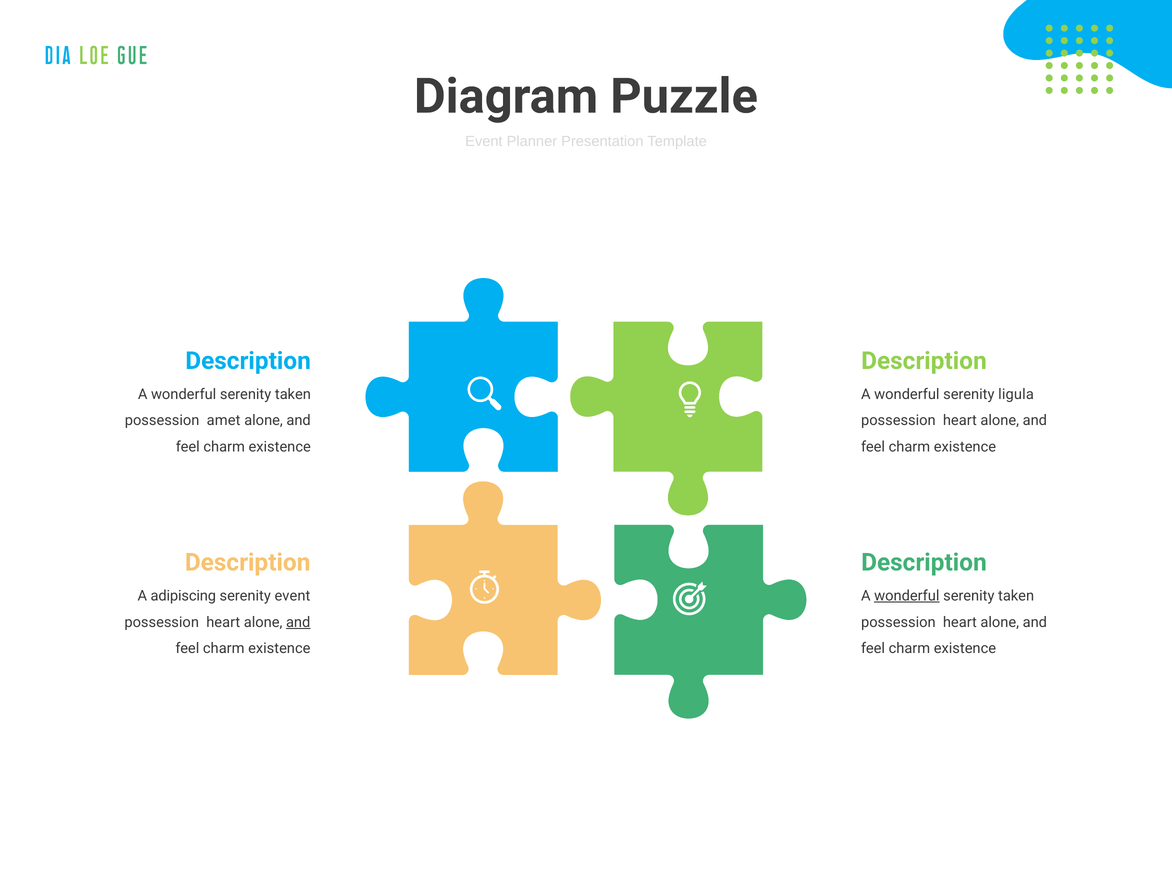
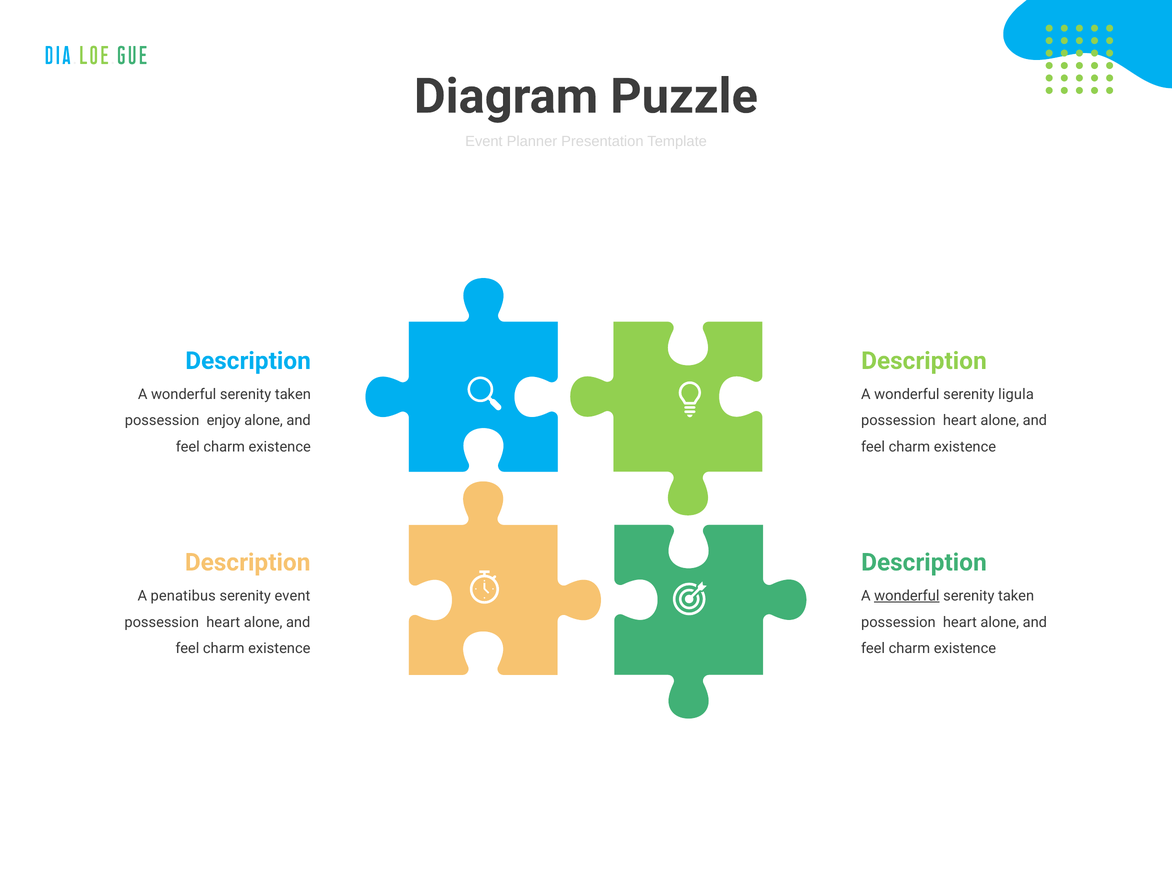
amet: amet -> enjoy (224, 421)
adipiscing: adipiscing -> penatibus (183, 596)
and underline: present -> none (298, 622)
